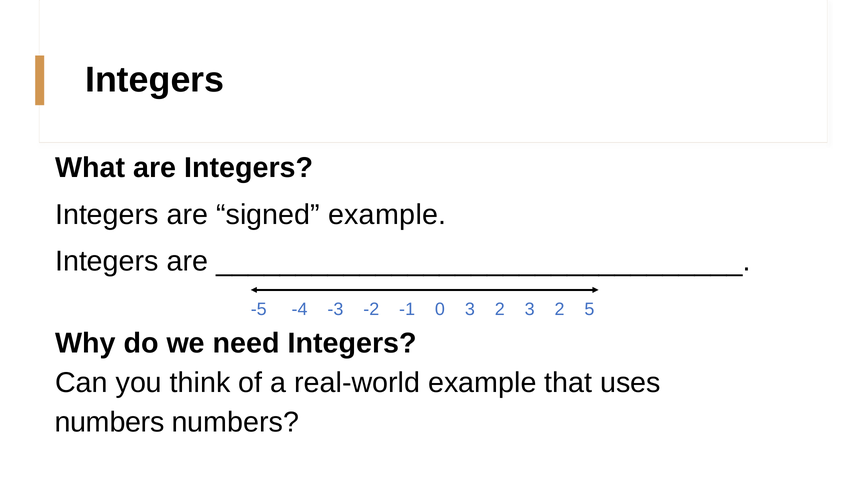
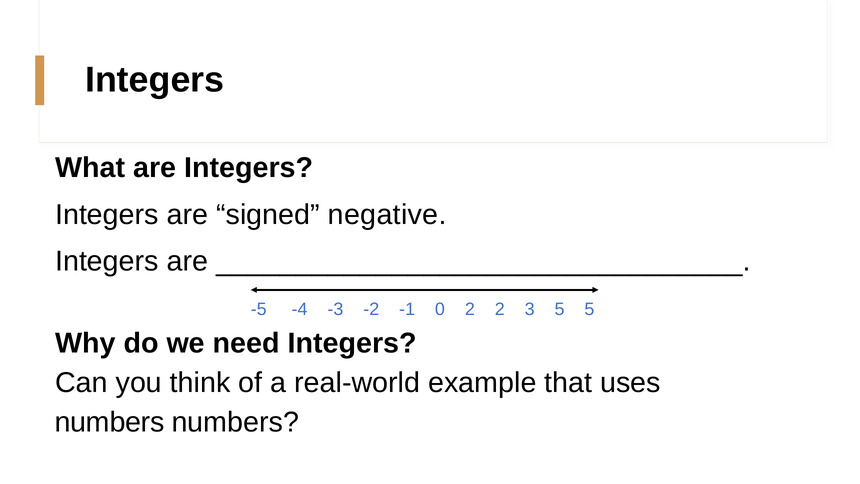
signed example: example -> negative (387, 215)
0 3: 3 -> 2 (470, 309)
2 3 2: 2 -> 5 (560, 309)
